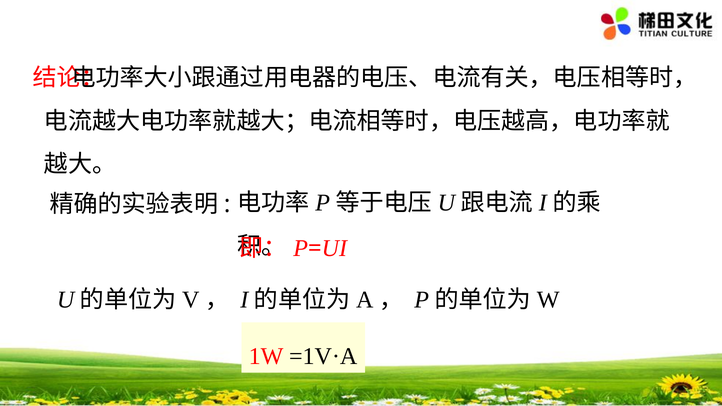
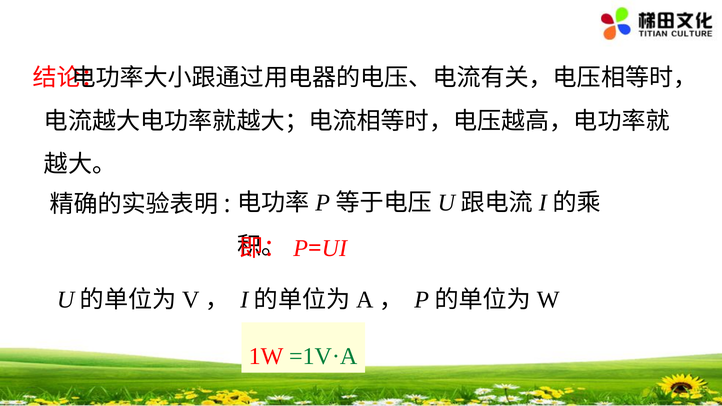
=1V·A colour: black -> green (323, 357)
